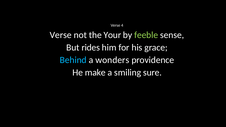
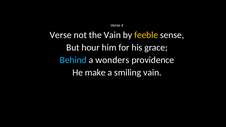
the Your: Your -> Vain (112, 35)
feeble colour: light green -> yellow (146, 35)
rides: rides -> hour (91, 48)
smiling sure: sure -> vain (152, 73)
